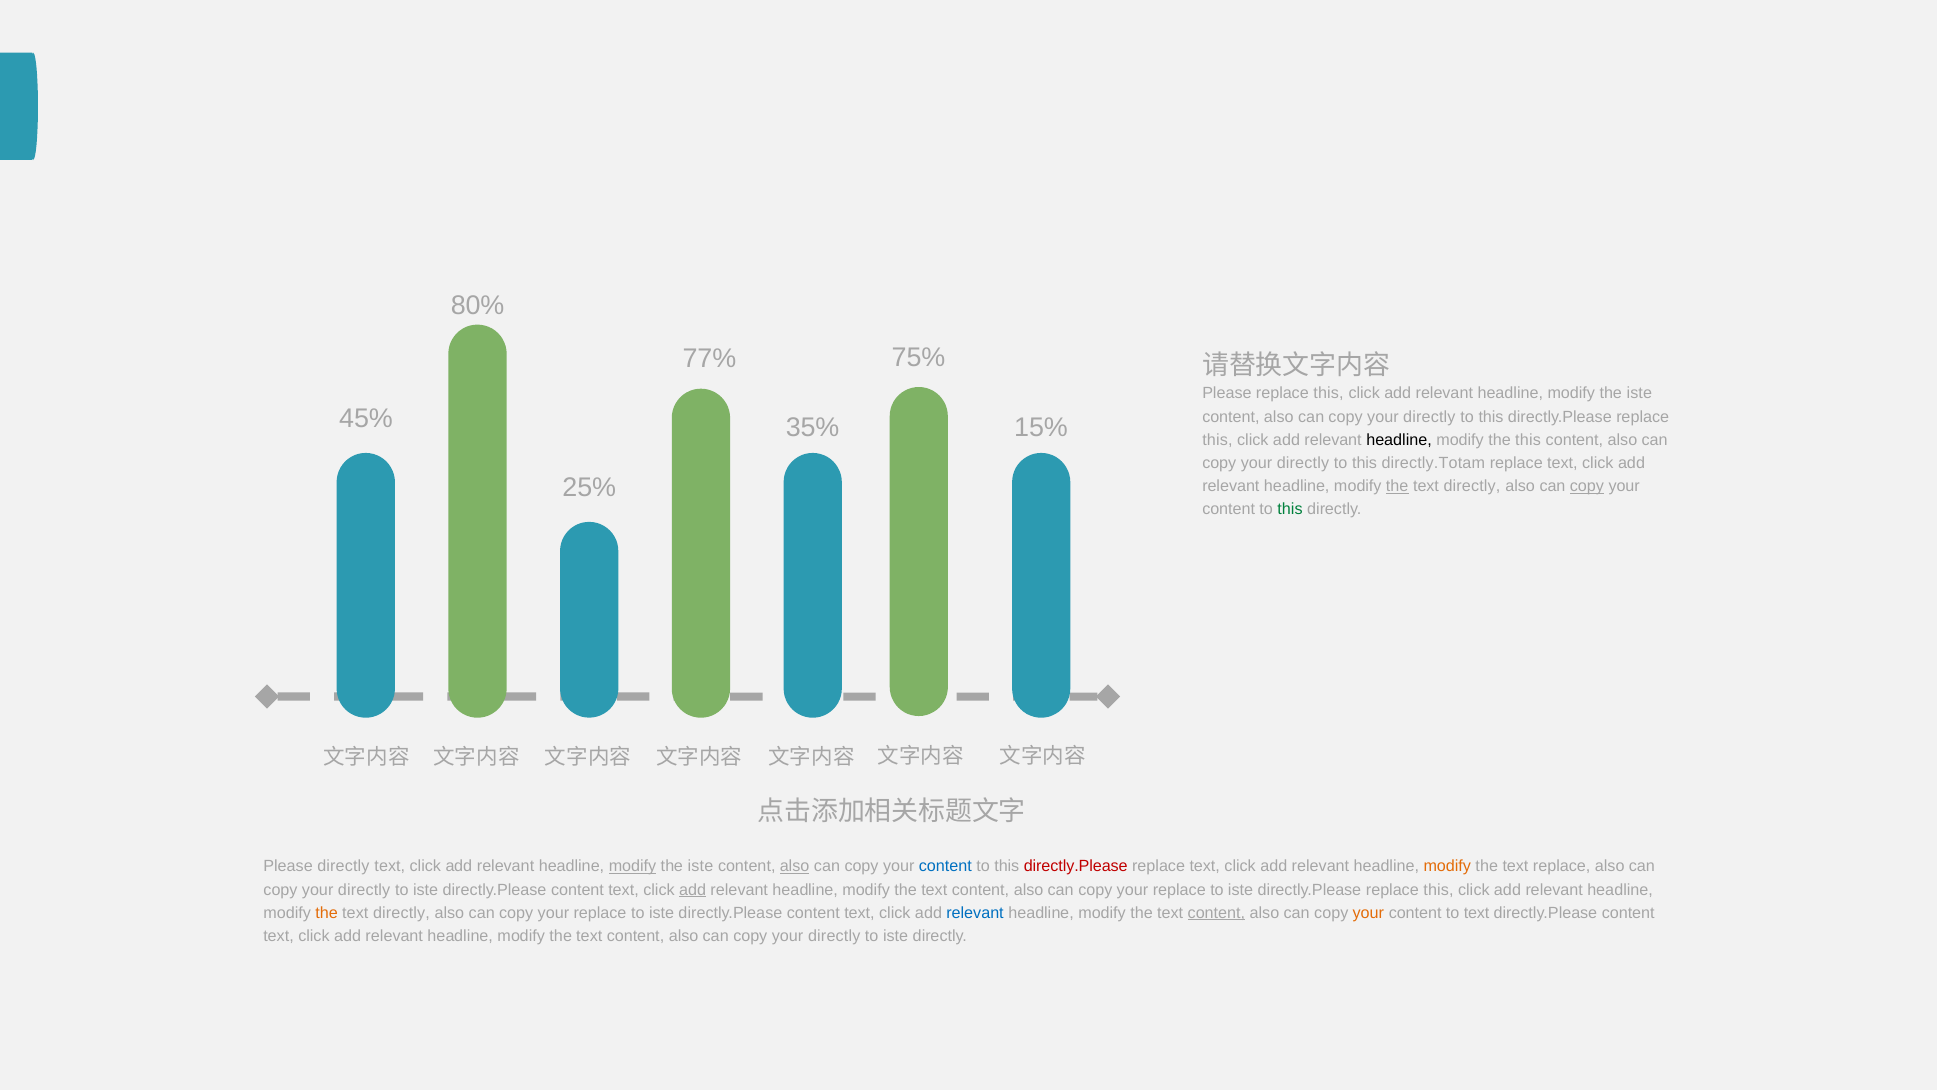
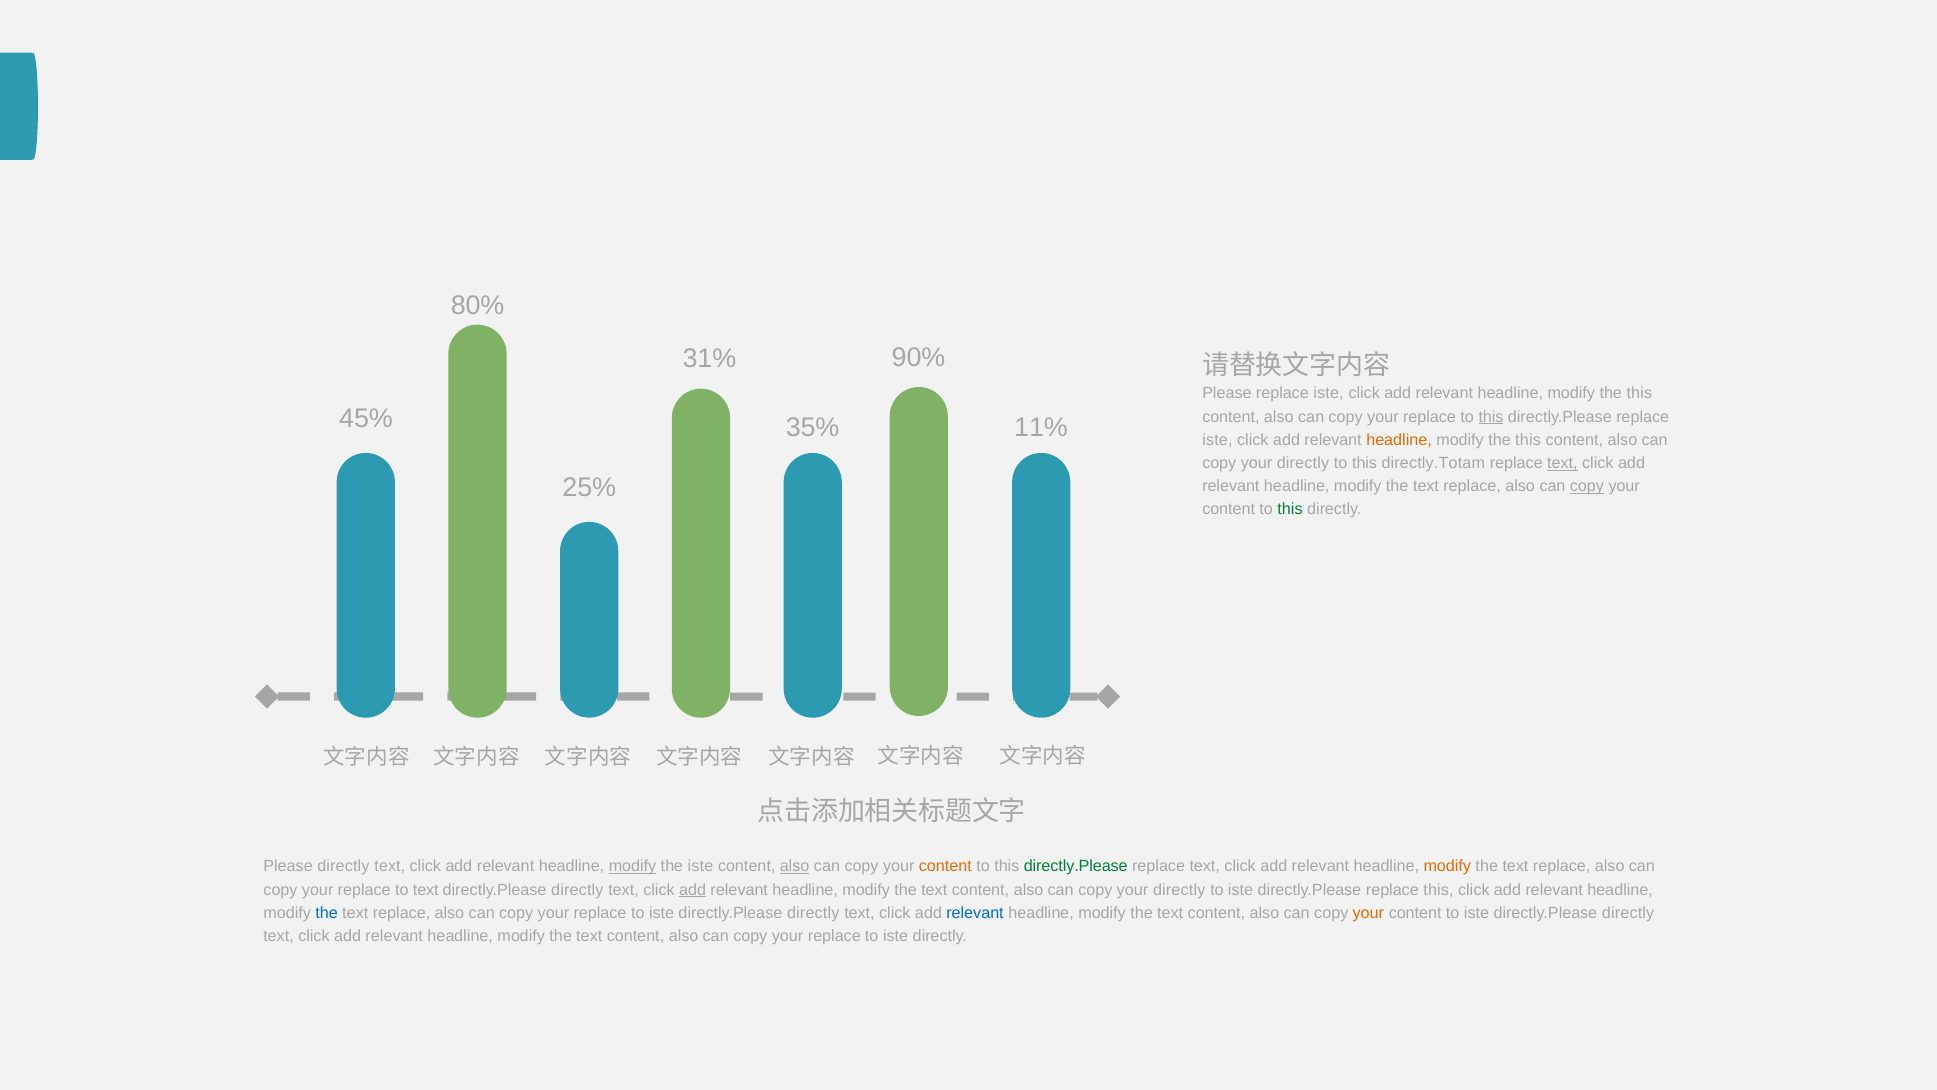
75%: 75% -> 90% (918, 358)
77%: 77% -> 31% (709, 358)
Please replace this: this -> iste (1329, 393)
iste: iste -> this (1639, 393)
directly: directly -> replace (1429, 417)
this underline: none -> present (1491, 417)
15%: 15% -> 11% (1041, 428)
this: this -> iste (1217, 440)
headline colour: black -> orange (1399, 440)
text underline: none -> present (1562, 463)
the underline: present -> none (1397, 486)
directly: directly -> replace (1472, 486)
content colour: blue -> orange (945, 866)
directly.Please colour: red -> green (1076, 866)
directly: directly -> replace (364, 889)
iste: iste -> text (426, 889)
content: content -> directly (577, 889)
replace: replace -> directly (1179, 889)
the colour: orange -> blue (327, 913)
directly: directly -> replace (402, 913)
content: content -> directly (813, 913)
content underline: present -> none (1216, 913)
content to text: text -> iste (1476, 913)
content: content -> directly (1628, 913)
directly: directly -> replace (834, 936)
